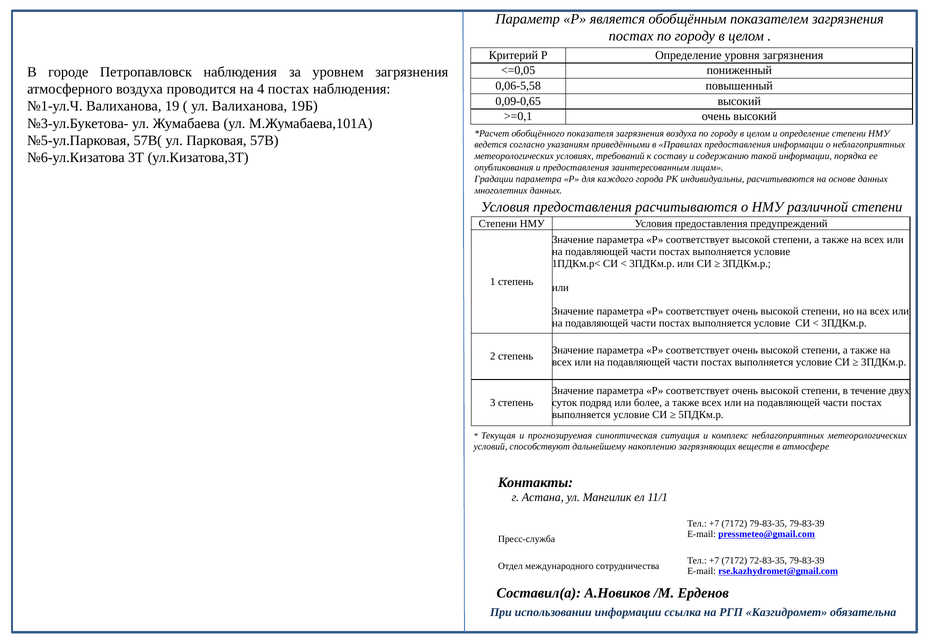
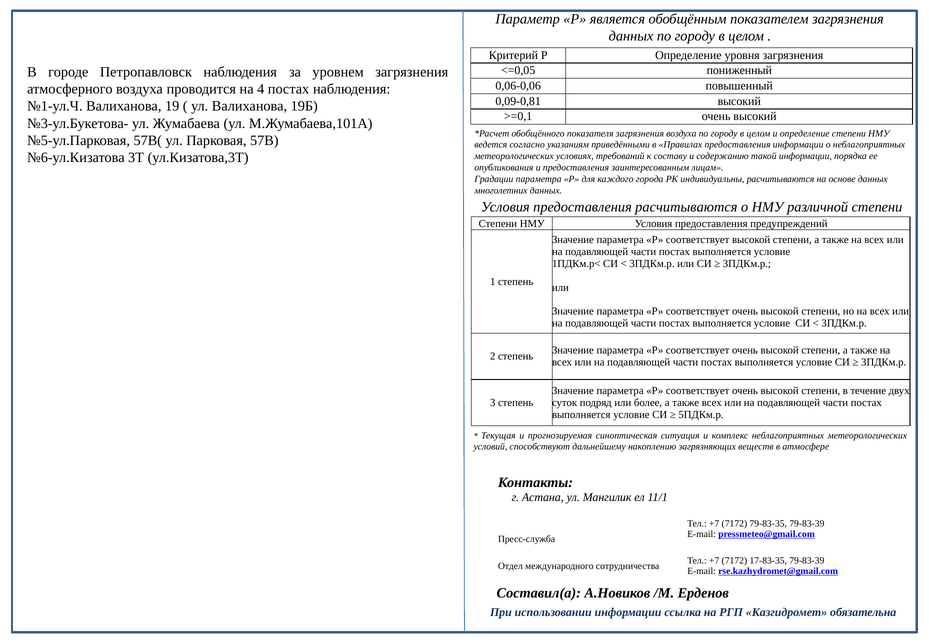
постах: постах -> данных (631, 36)
0,06-5,58: 0,06-5,58 -> 0,06-0,06 (518, 86)
0,09-0,65: 0,09-0,65 -> 0,09-0,81 (518, 101)
72-83-35: 72-83-35 -> 17-83-35 (768, 561)
